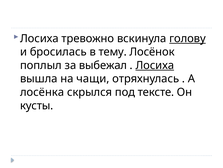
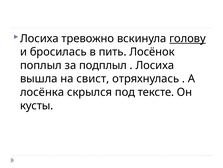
тему: тему -> пить (113, 52)
выбежал: выбежал -> подплыл (103, 65)
Лосиха underline: present -> none (155, 65)
чащи: чащи -> свист (93, 78)
